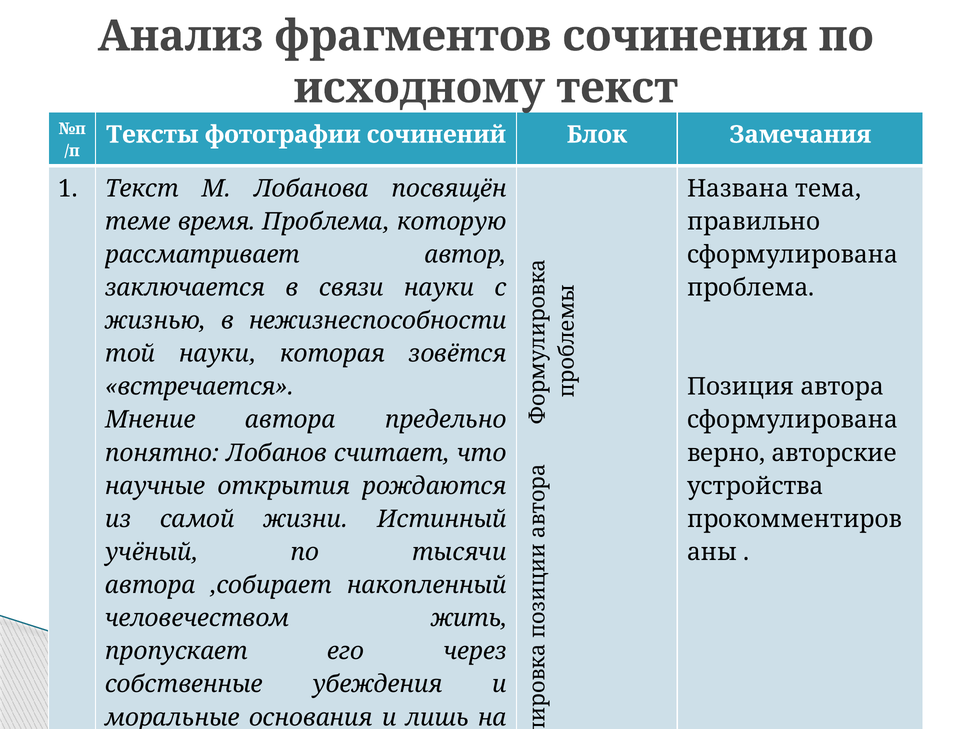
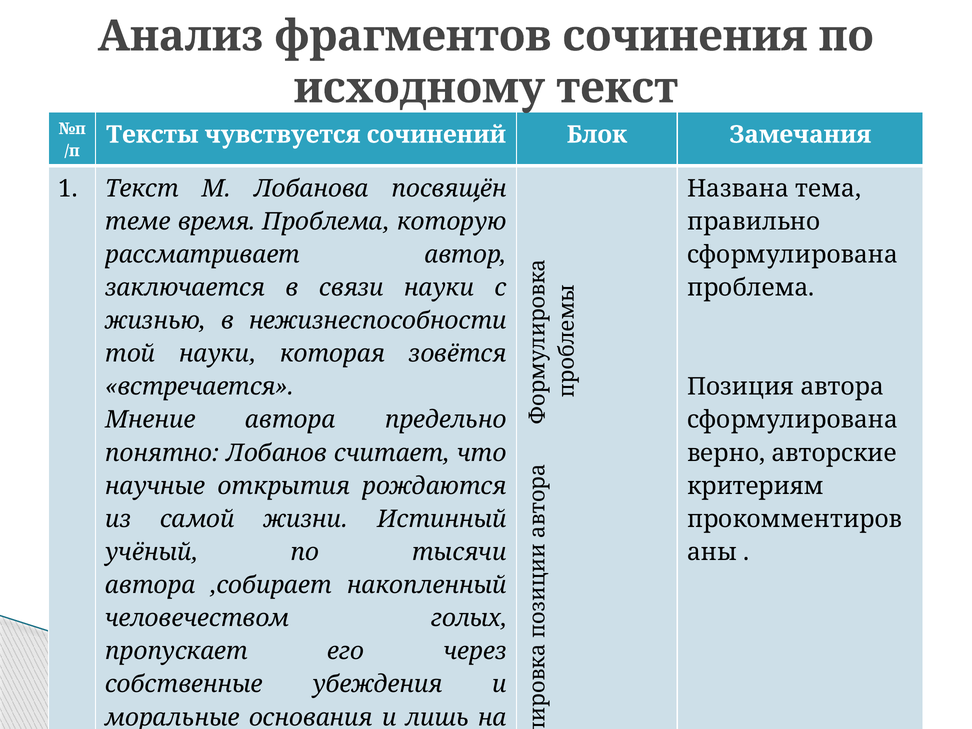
фотографии: фотографии -> чувствуется (283, 135)
устройства: устройства -> критериям (755, 486)
жить: жить -> голых (469, 618)
